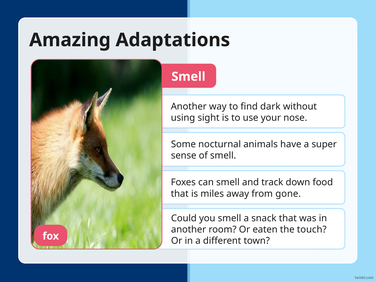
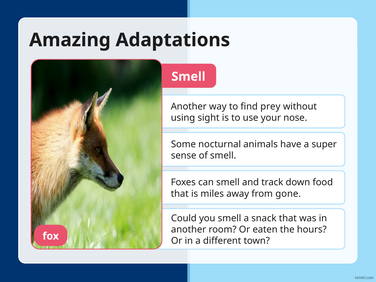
dark: dark -> prey (270, 106)
touch: touch -> hours (312, 229)
